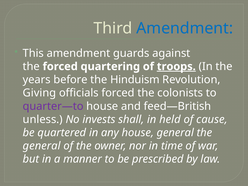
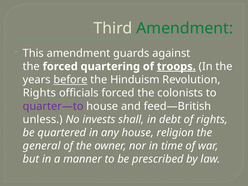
Amendment colour: blue -> green (185, 28)
before underline: none -> present (71, 80)
Giving: Giving -> Rights (39, 93)
held: held -> debt (170, 119)
of cause: cause -> rights (212, 119)
house general: general -> religion (175, 133)
